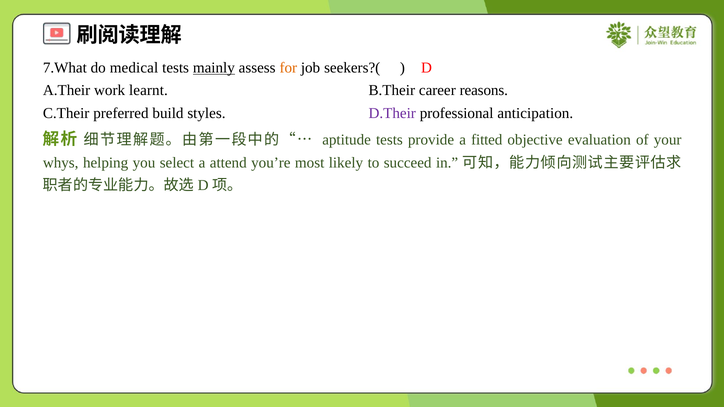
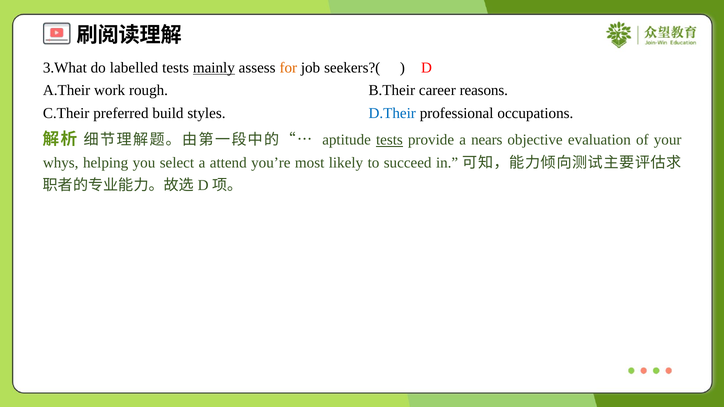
7.What: 7.What -> 3.What (65, 68)
medical: medical -> labelled (134, 68)
learnt: learnt -> rough (149, 90)
D.Their colour: purple -> blue (392, 113)
anticipation: anticipation -> occupations (535, 113)
tests underline: none -> present (389, 140)
fitted: fitted -> nears (487, 140)
